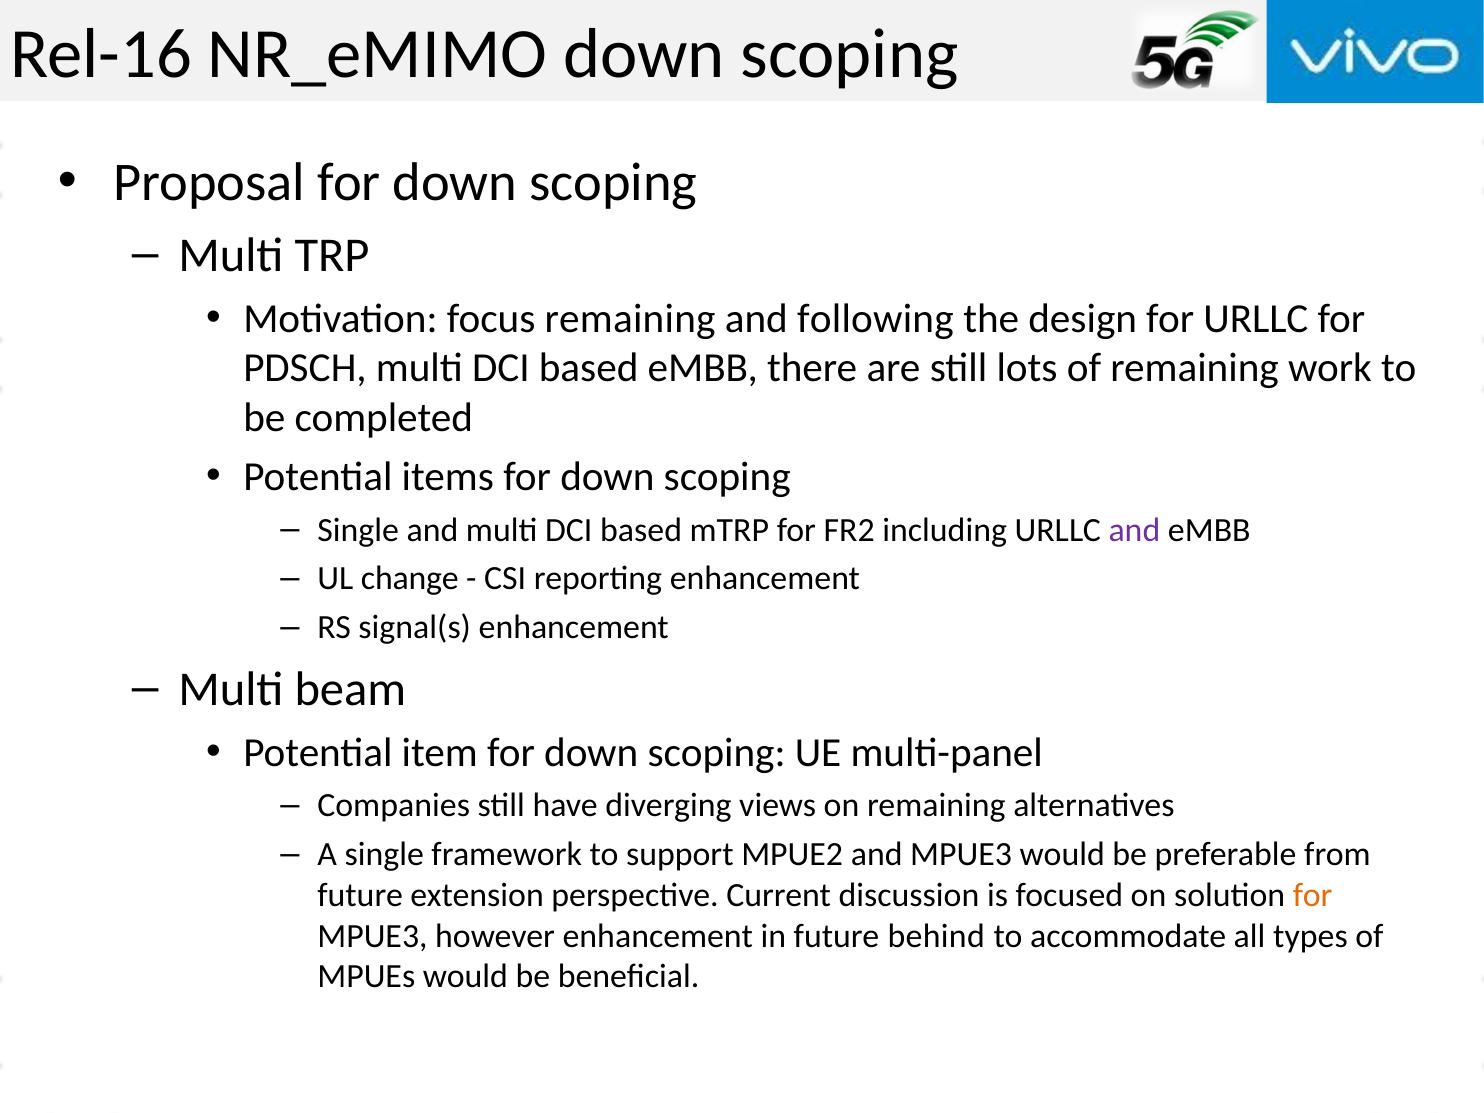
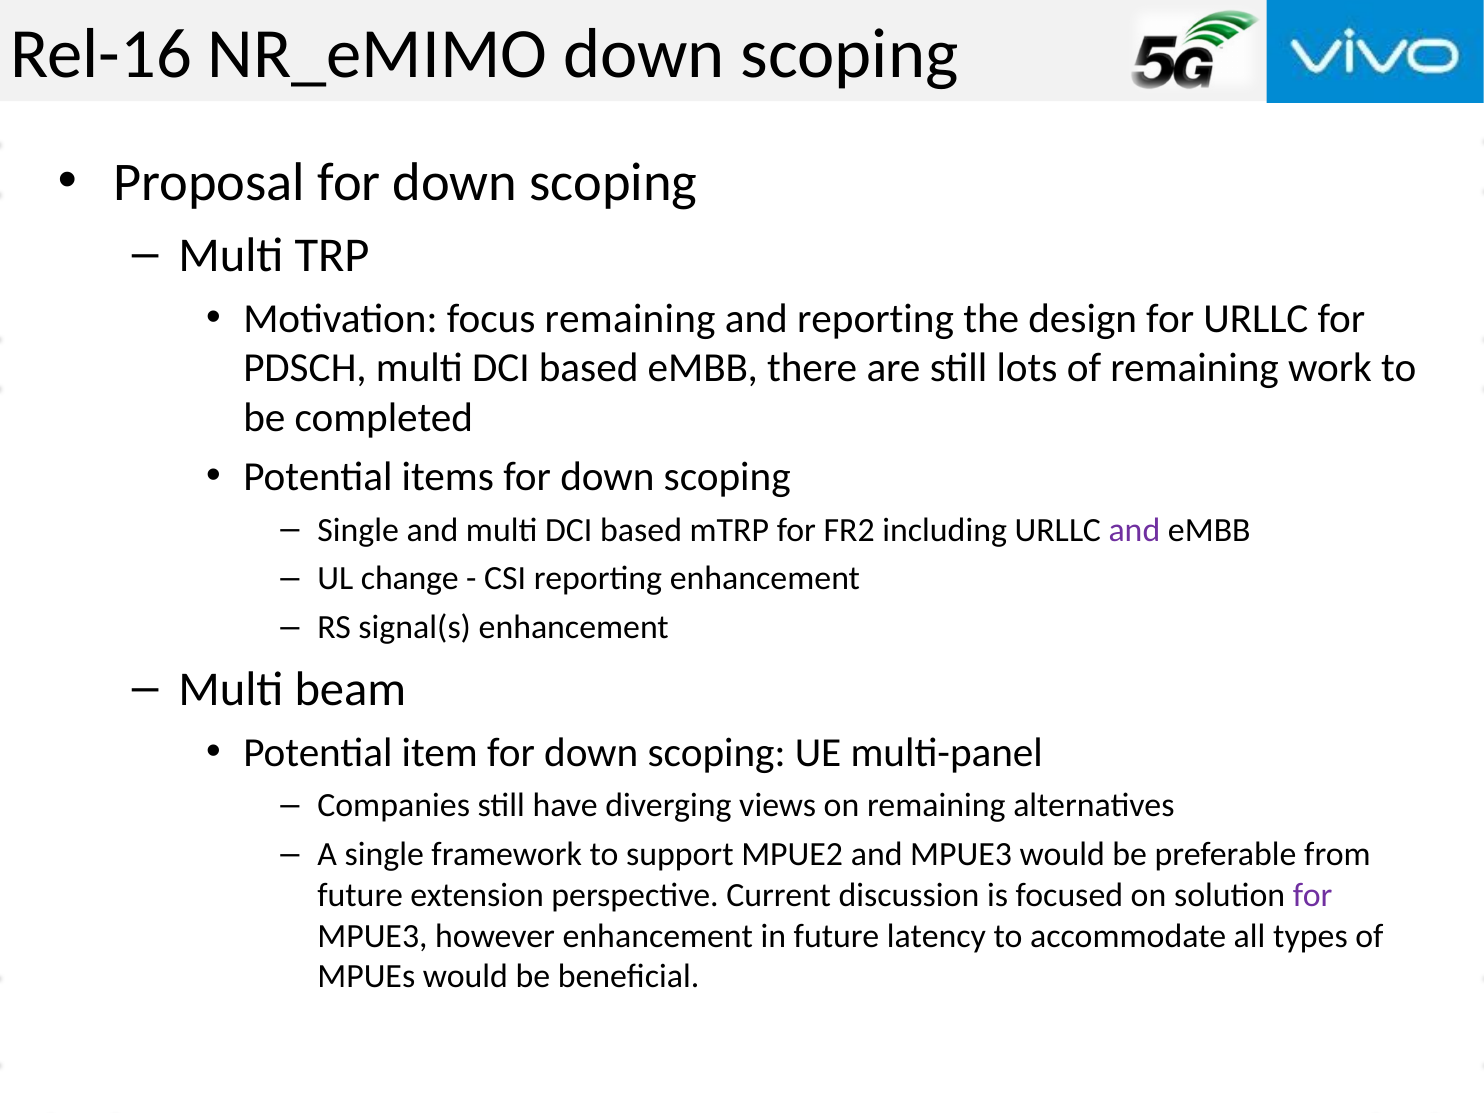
and following: following -> reporting (876, 319)
for colour: orange -> purple (1313, 895)
behind: behind -> latency (936, 936)
